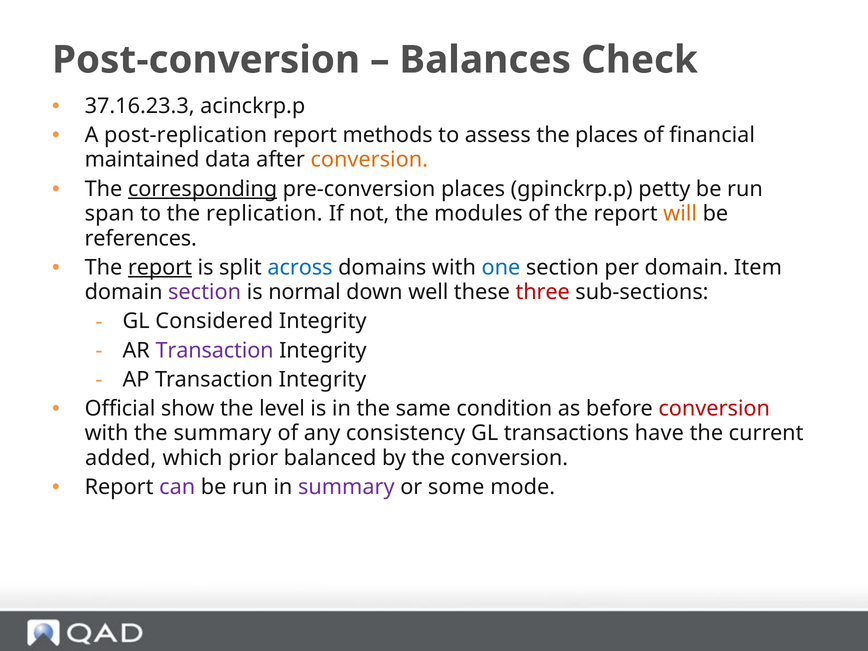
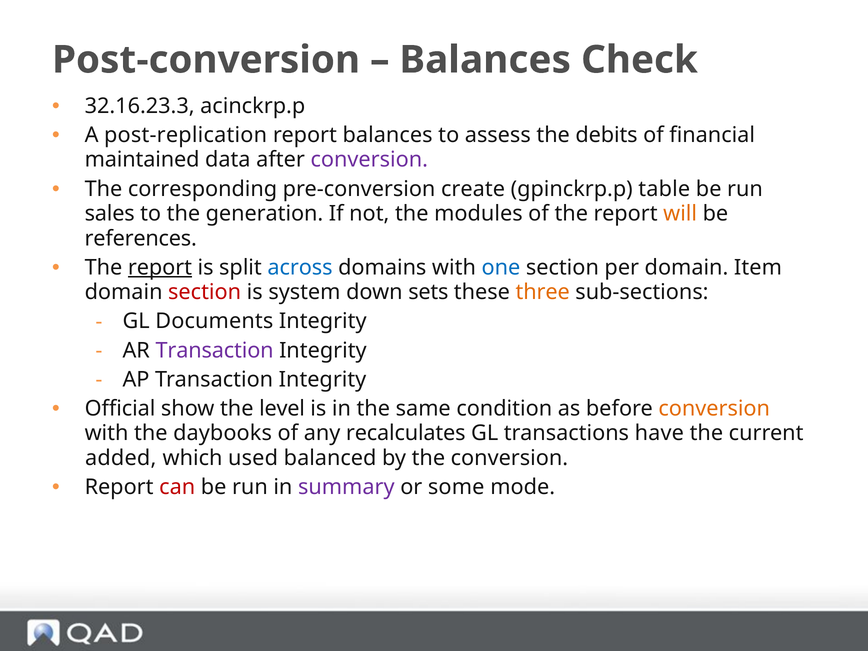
37.16.23.3: 37.16.23.3 -> 32.16.23.3 (140, 106)
report methods: methods -> balances (388, 135)
the places: places -> debits (607, 135)
conversion colour: orange -> purple (369, 160)
corresponding underline: present -> none (203, 189)
pre-conversion places: places -> create (473, 189)
petty: petty -> table (664, 189)
span: span -> sales (110, 214)
replication: replication -> generation (264, 214)
section colour: purple -> red (205, 292)
normal: normal -> system (304, 292)
well: well -> sets (428, 292)
three colour: red -> orange (543, 292)
Considered: Considered -> Documents (214, 321)
conversion colour: red -> orange (714, 409)
the summary: summary -> daybooks (223, 433)
consistency: consistency -> recalculates (406, 433)
prior: prior -> used (253, 458)
can colour: purple -> red (177, 487)
